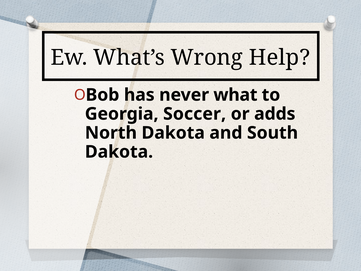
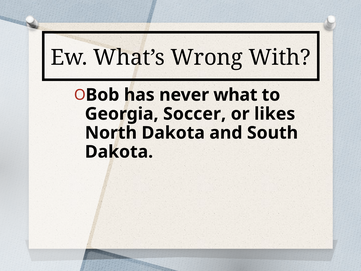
Help: Help -> With (280, 58)
adds: adds -> likes (275, 114)
